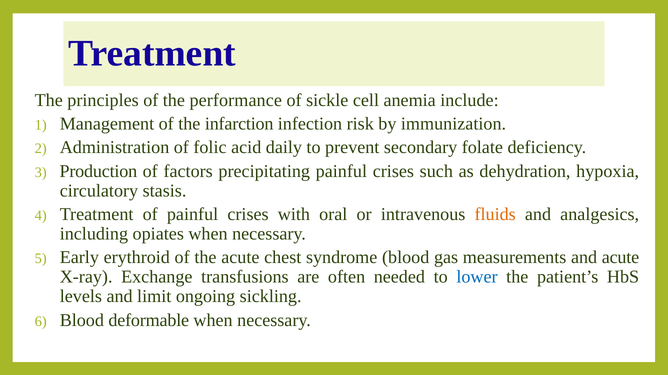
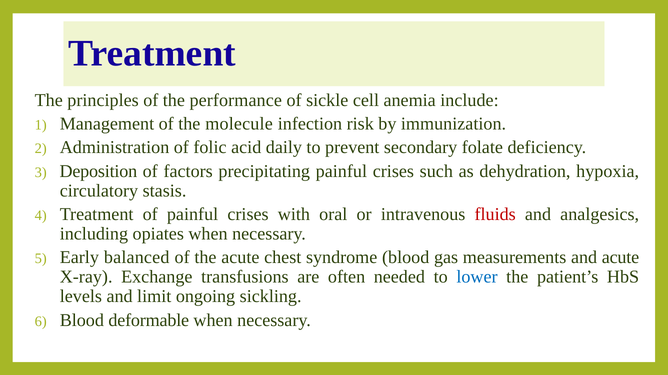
infarction: infarction -> molecule (239, 124)
Production: Production -> Deposition (98, 172)
fluids colour: orange -> red (495, 215)
erythroid: erythroid -> balanced (137, 258)
